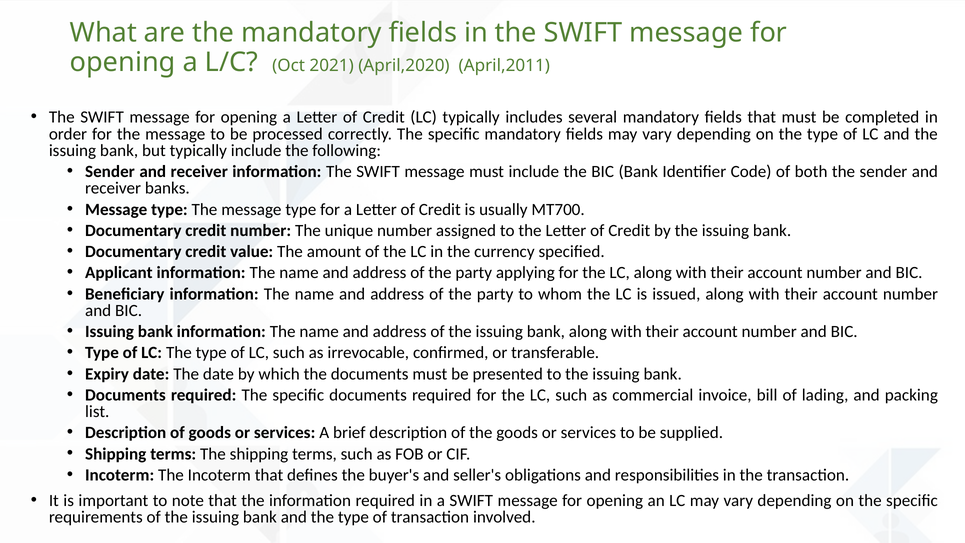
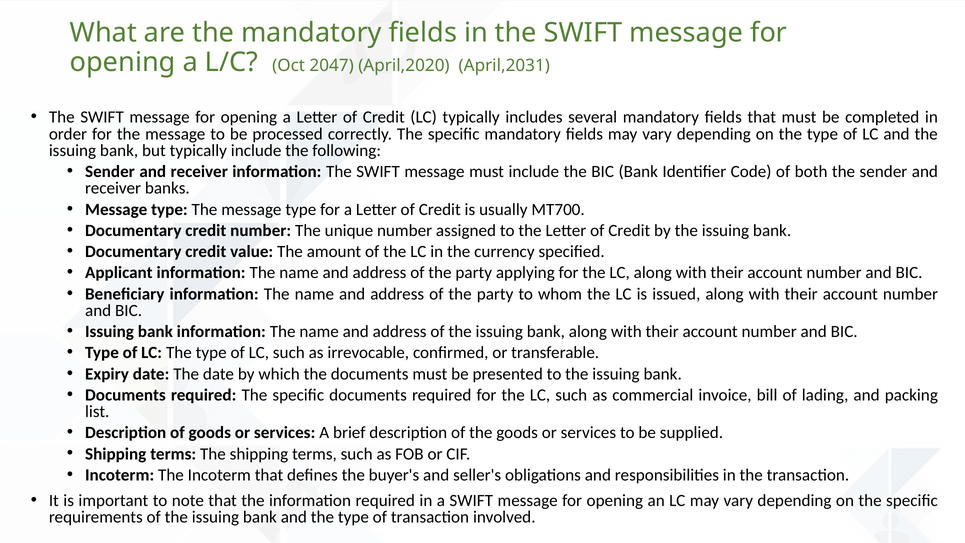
2021: 2021 -> 2047 (332, 65)
April,2011: April,2011 -> April,2031 (504, 65)
